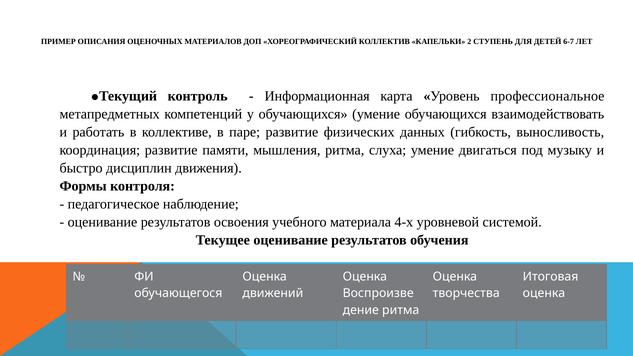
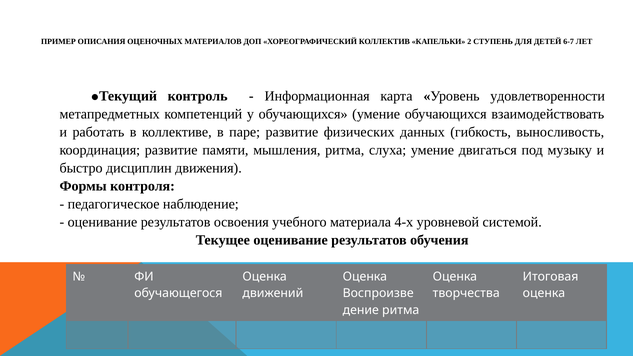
профессиональное: профессиональное -> удовлетворенности (548, 96)
